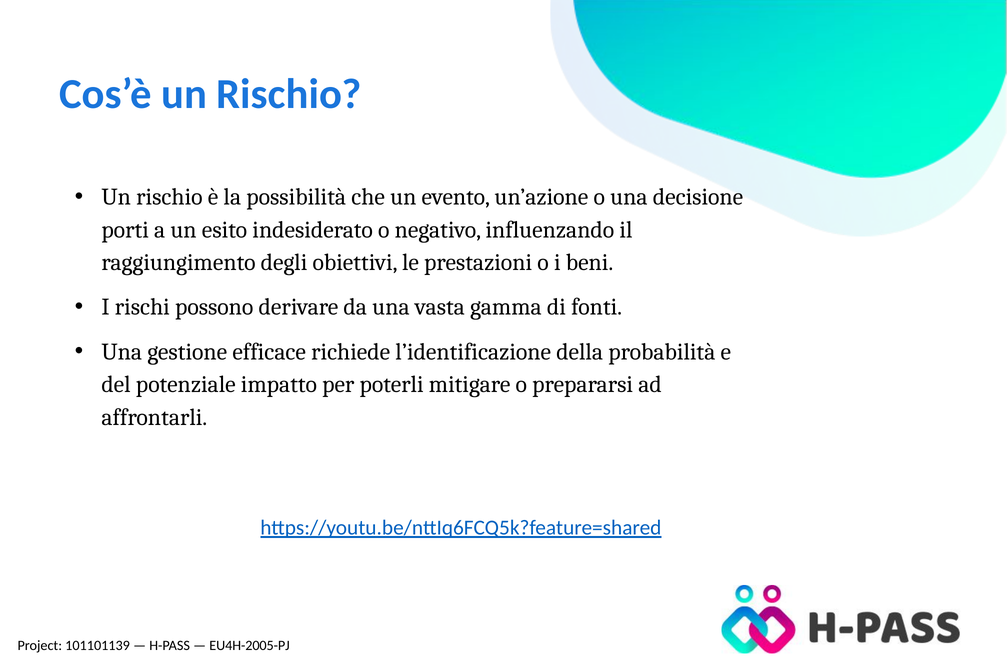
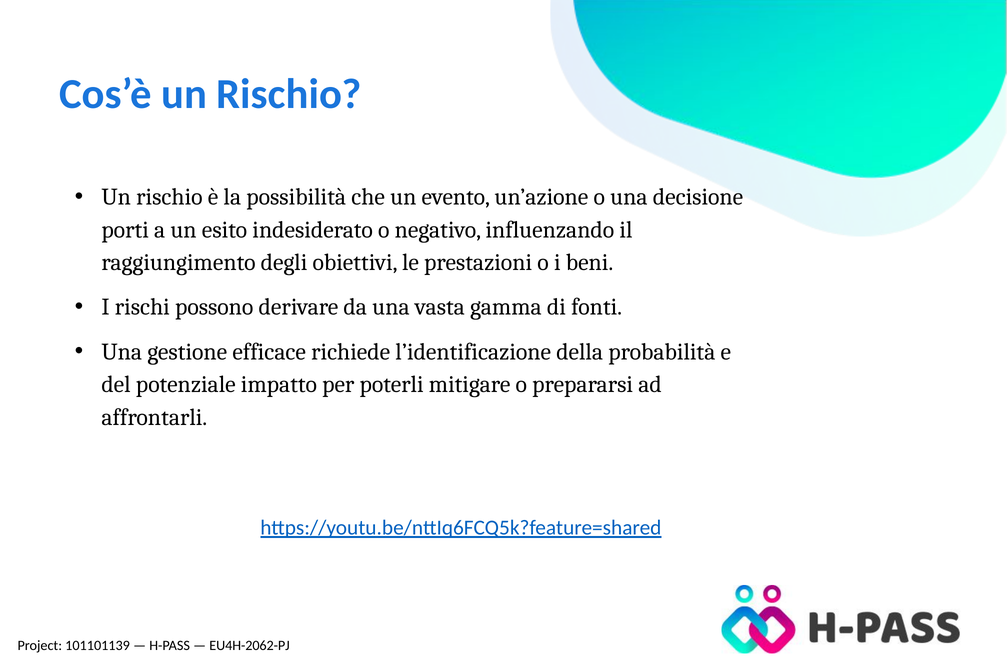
EU4H-2005-PJ: EU4H-2005-PJ -> EU4H-2062-PJ (250, 646)
